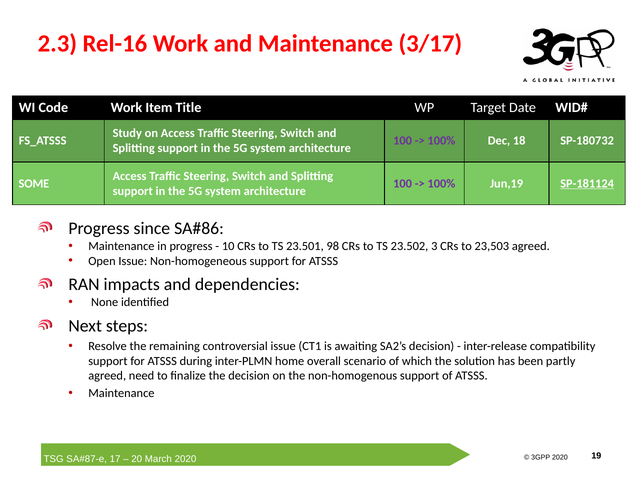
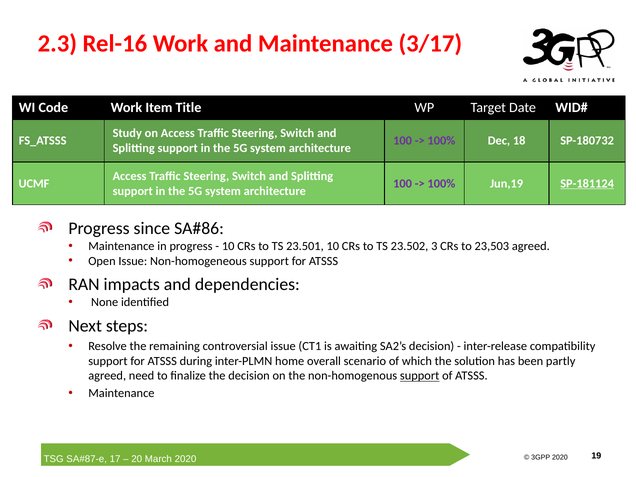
SOME: SOME -> UCMF (34, 184)
23.501 98: 98 -> 10 (333, 246)
support underline: none -> present (420, 376)
